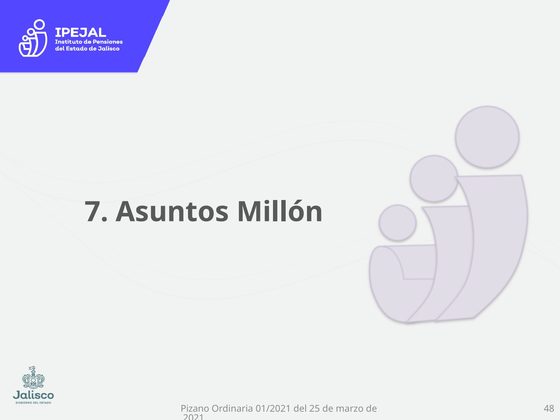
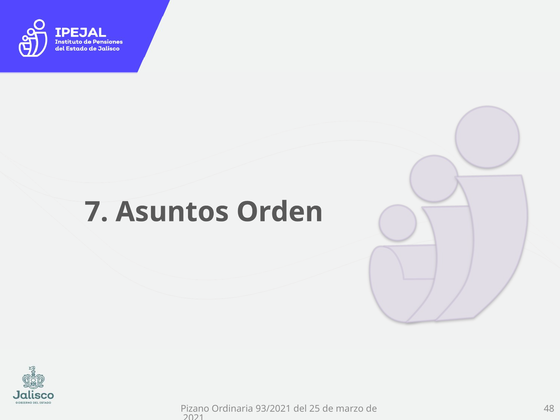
Millón: Millón -> Orden (280, 212)
01/2021: 01/2021 -> 93/2021 (273, 409)
